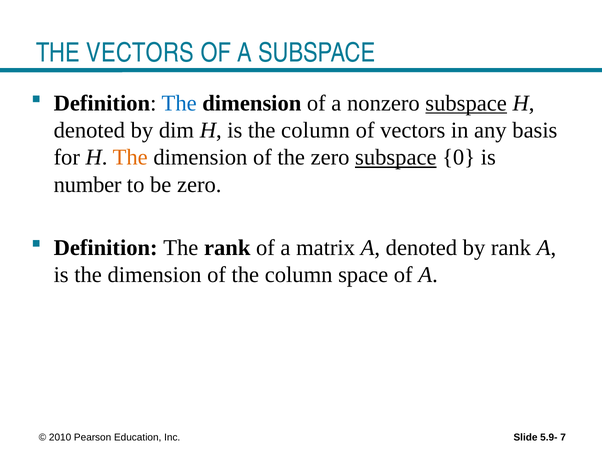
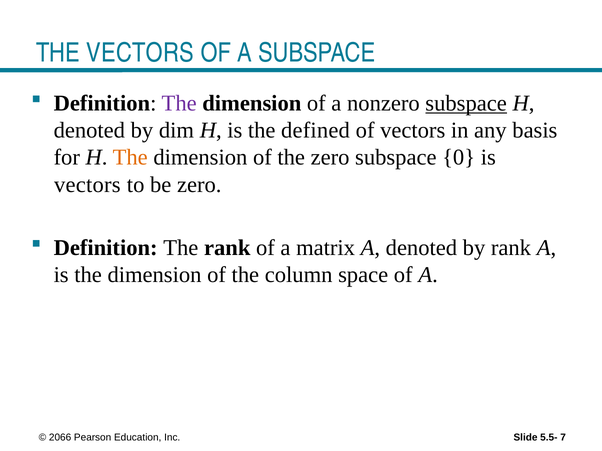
The colour: blue -> purple (179, 103)
is the column: column -> defined (315, 131)
subspace underline: present -> none (396, 158)
number: number -> vectors (87, 185)
2010: 2010 -> 2066 (60, 438)
5.9-: 5.9- -> 5.5- (549, 438)
